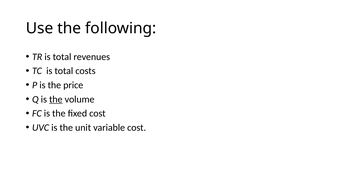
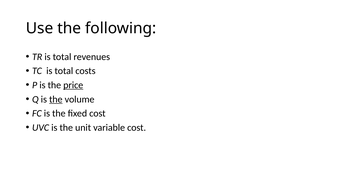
price underline: none -> present (73, 85)
